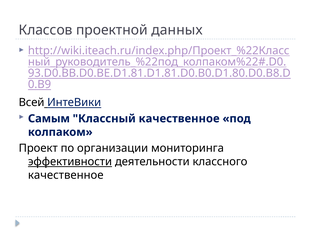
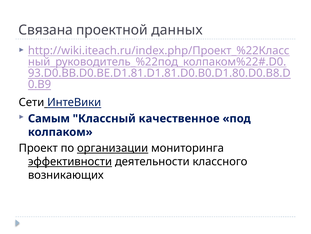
Классов: Классов -> Связана (46, 30)
Всей: Всей -> Сети (31, 102)
организации underline: none -> present (113, 148)
качественное: качественное -> возникающих (66, 175)
